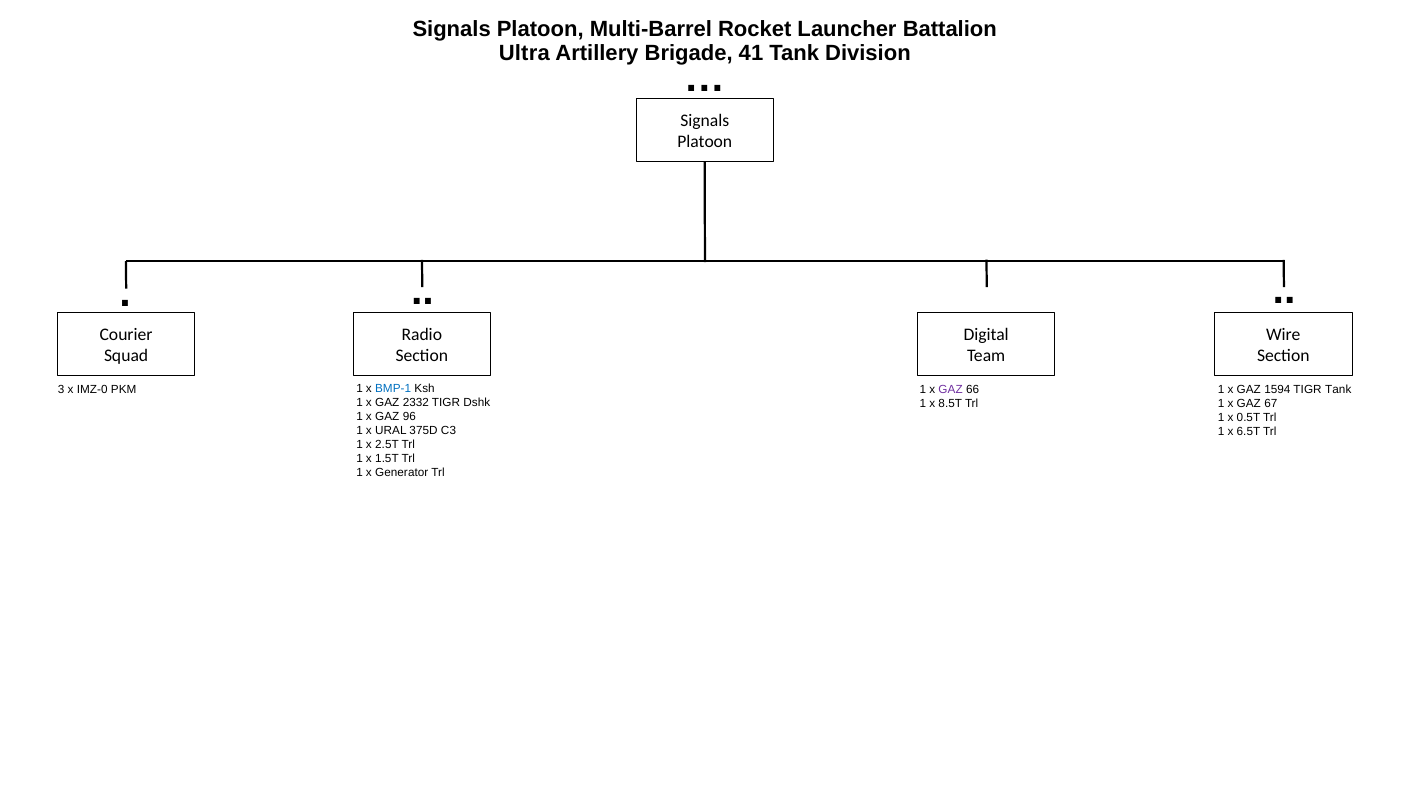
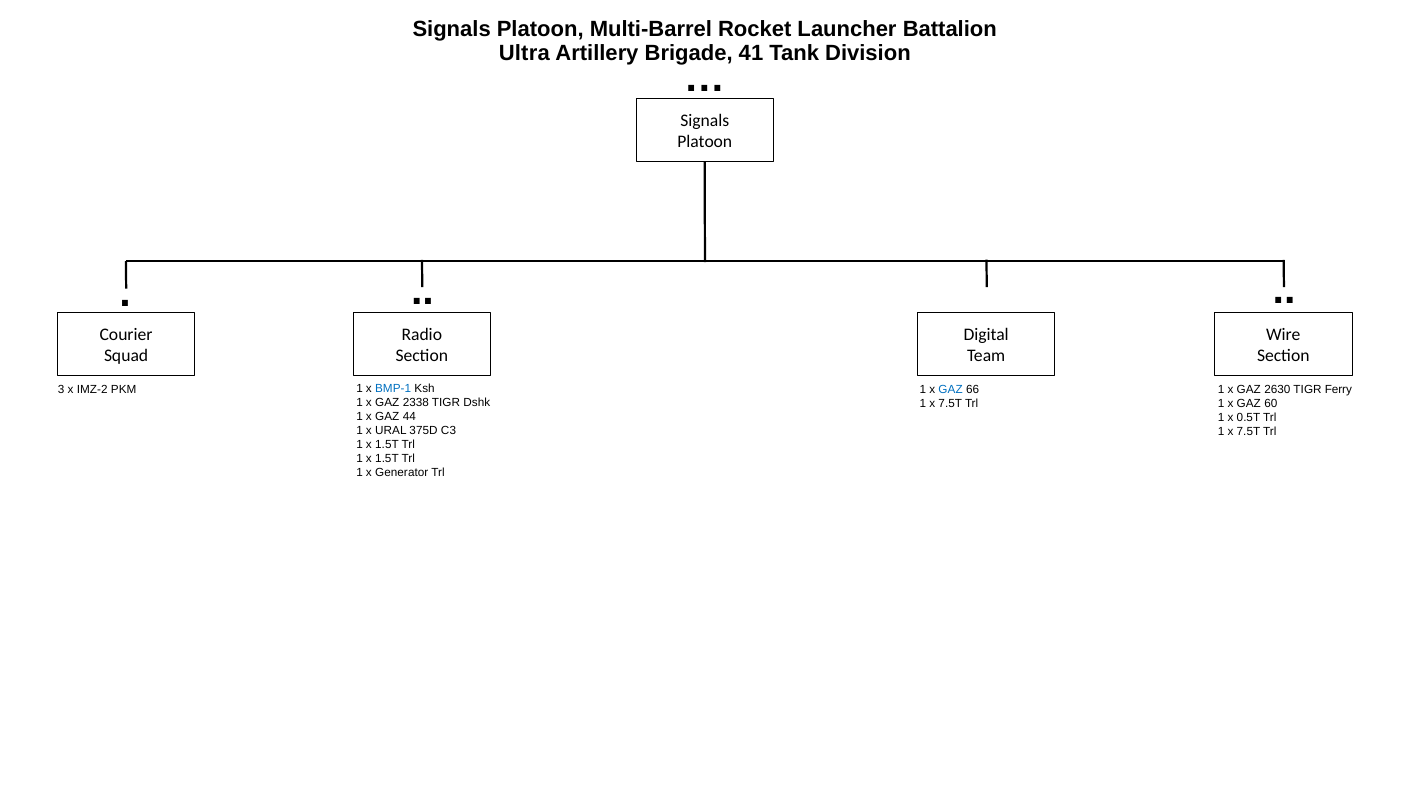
IMZ-0: IMZ-0 -> IMZ-2 (92, 390)
GAZ colour: purple -> blue (951, 390)
1594: 1594 -> 2630 (1277, 390)
TIGR Tank: Tank -> Ferry (1338, 390)
2332: 2332 -> 2338 (416, 403)
8.5T: 8.5T -> 7.5T (950, 404)
67: 67 -> 60 (1271, 404)
96: 96 -> 44 (409, 417)
6.5T: 6.5T -> 7.5T (1248, 432)
2.5T: 2.5T -> 1.5T (387, 445)
